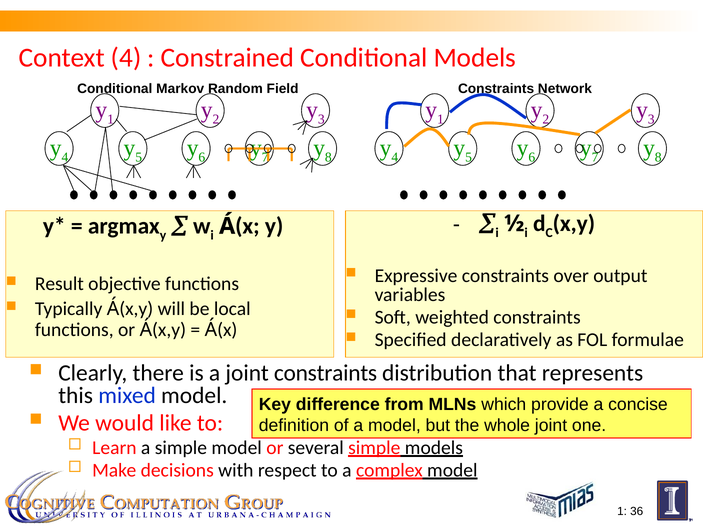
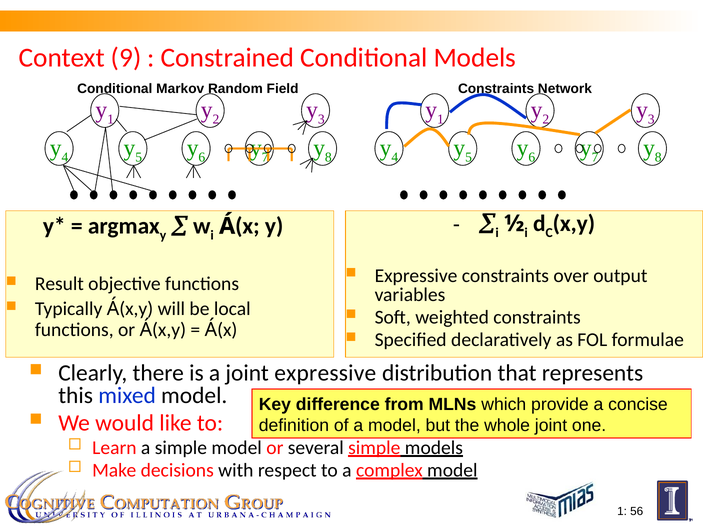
Context 4: 4 -> 9 (126, 58)
joint constraints: constraints -> expressive (325, 373)
36: 36 -> 56 (637, 512)
